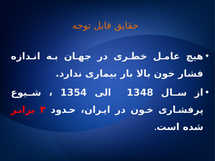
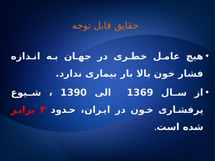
1354: 1354 -> 1390 (74, 93)
1348: 1348 -> 1369 (140, 93)
